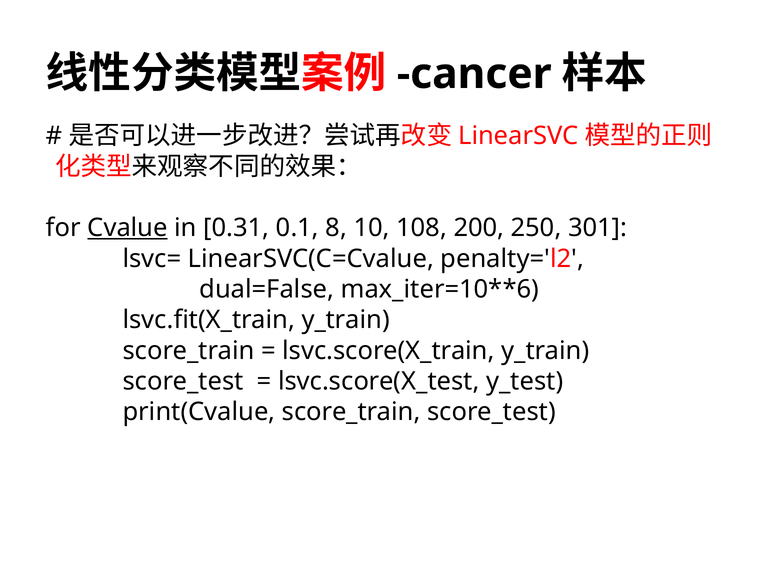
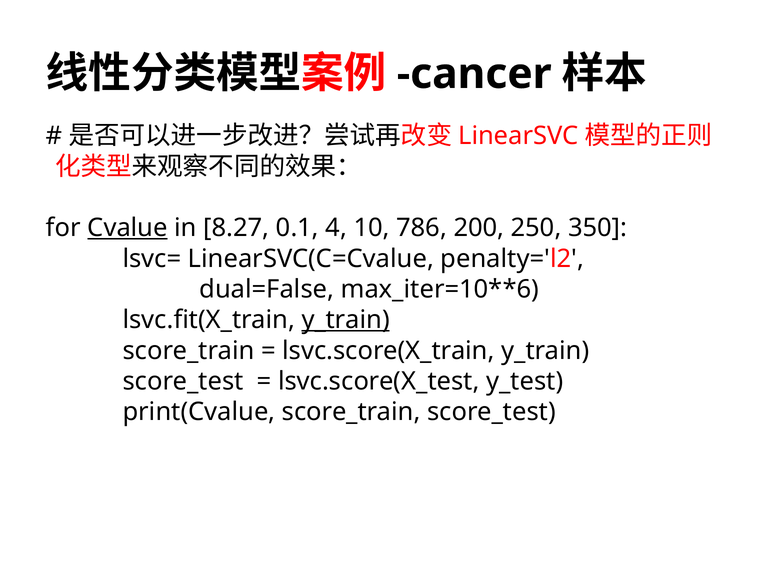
0.31: 0.31 -> 8.27 (236, 228)
8: 8 -> 4 (336, 228)
108: 108 -> 786 (422, 228)
301: 301 -> 350 (598, 228)
y_train underline: none -> present (346, 320)
